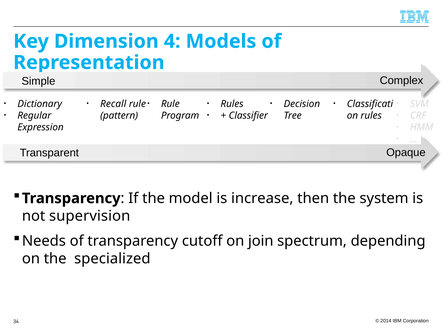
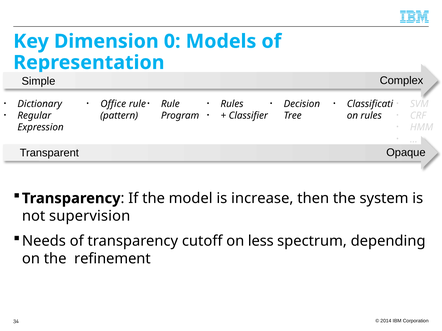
4: 4 -> 0 (172, 41)
Recall: Recall -> Office (113, 104)
join: join -> less (261, 241)
specialized: specialized -> refinement (112, 259)
